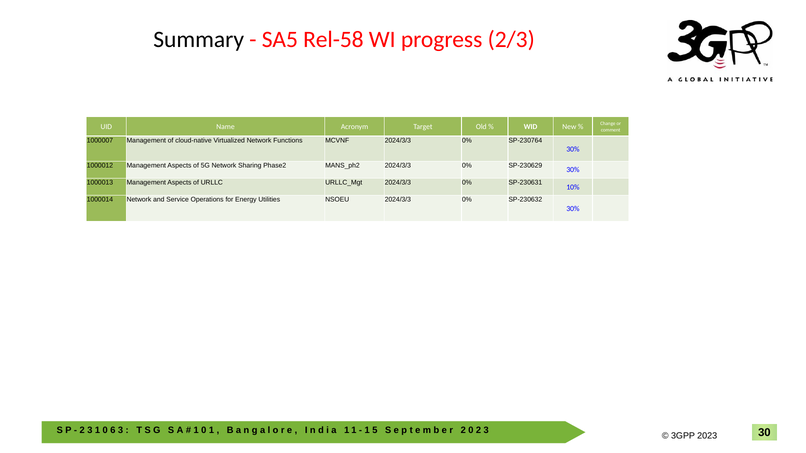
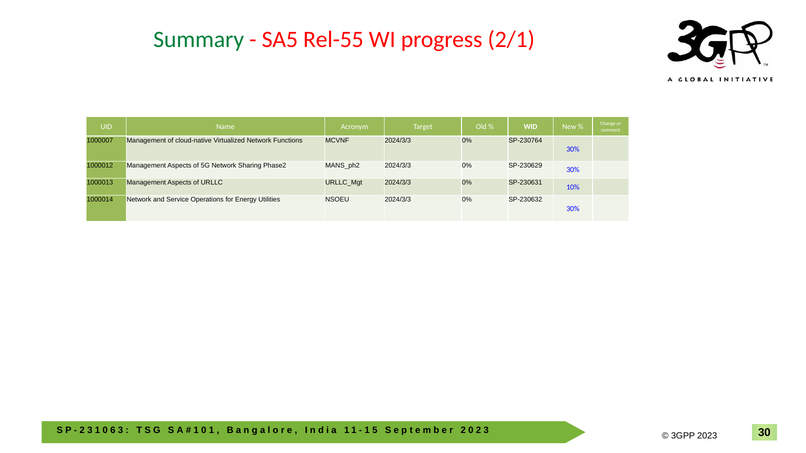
Summary colour: black -> green (199, 39)
Rel-58: Rel-58 -> Rel-55 (333, 39)
2/3: 2/3 -> 2/1 (511, 39)
